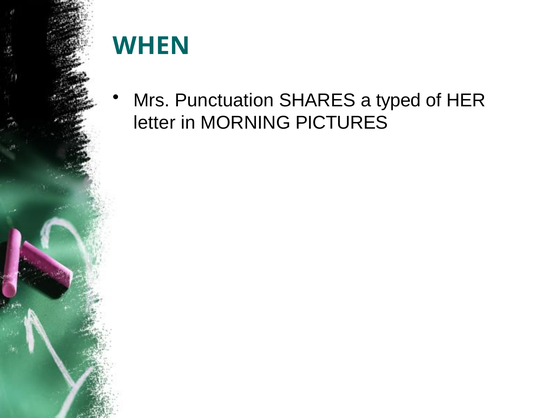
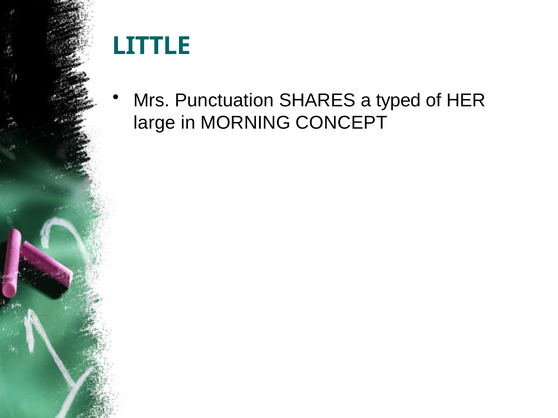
WHEN: WHEN -> LITTLE (151, 46)
letter: letter -> large (155, 123)
PICTURES: PICTURES -> CONCEPT (342, 123)
